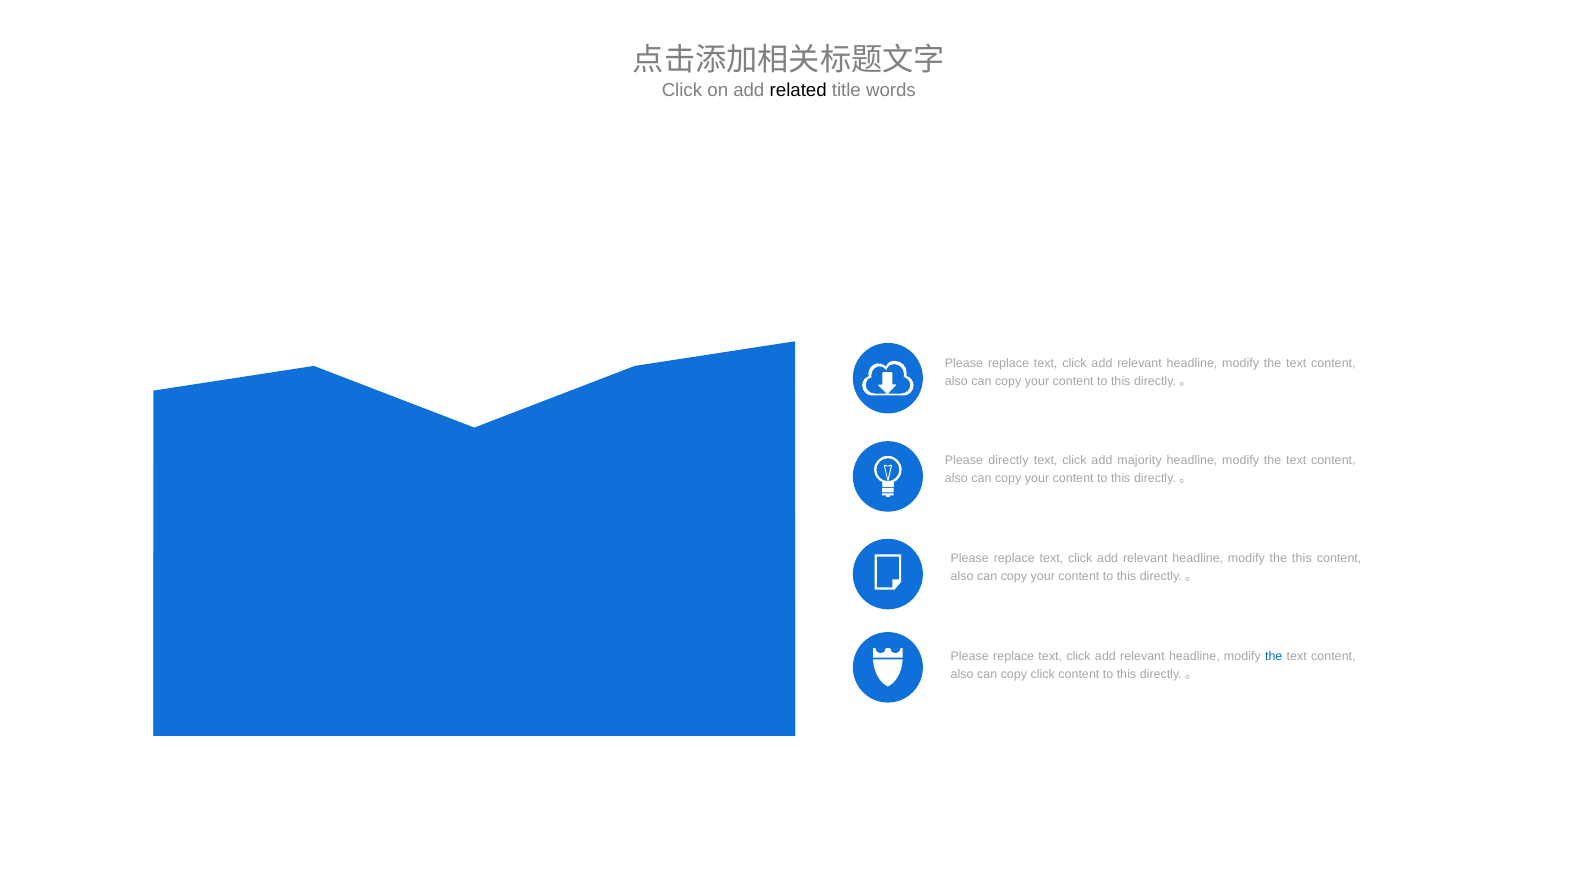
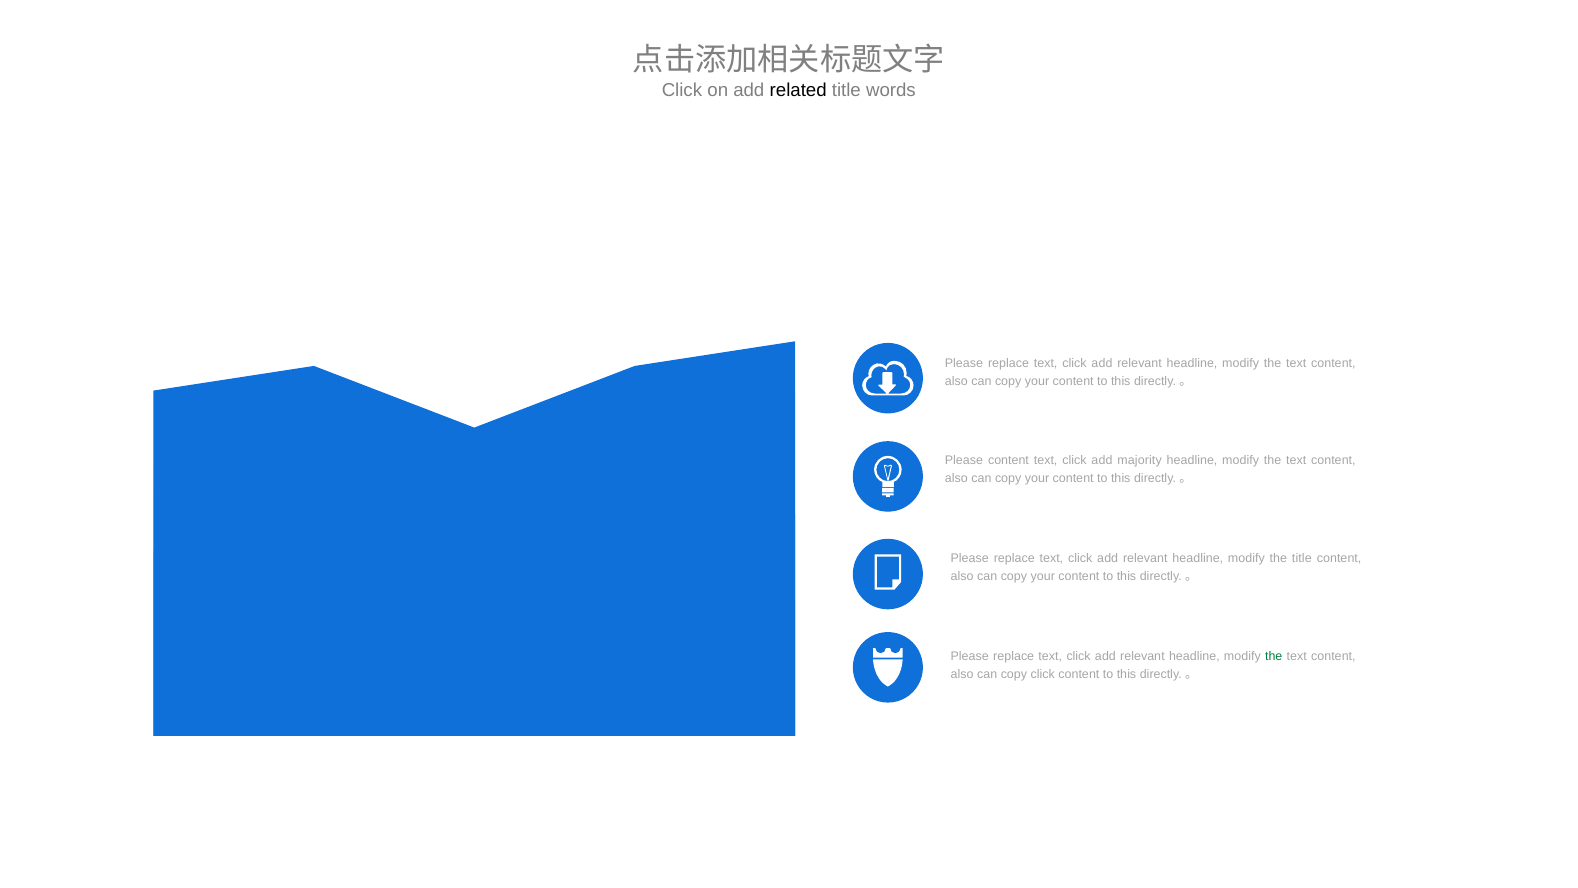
Please directly: directly -> content (1008, 461)
the this: this -> title (1302, 558)
the colour: blue -> green (1274, 656)
